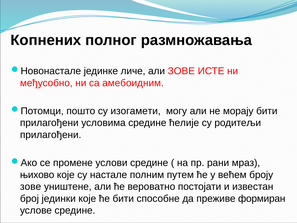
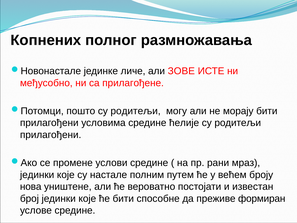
амебоидним: амебоидним -> прилагођене (133, 83)
пошто су изогамети: изогамети -> родитељи (136, 111)
њихово: њихово -> јединки (37, 175)
зове: зове -> нова (31, 186)
